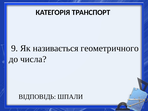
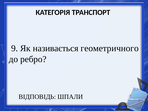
числа: числа -> ребро (33, 59)
